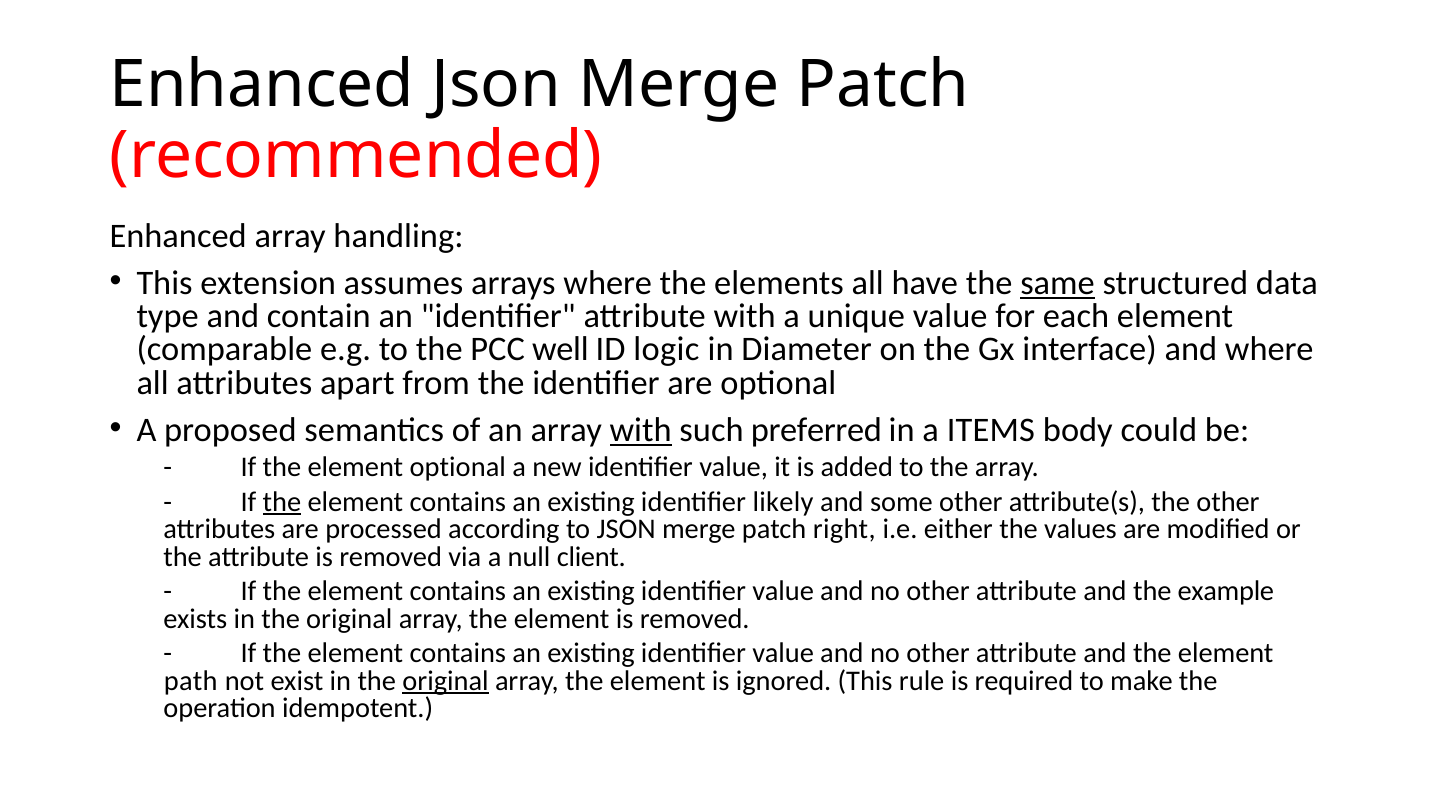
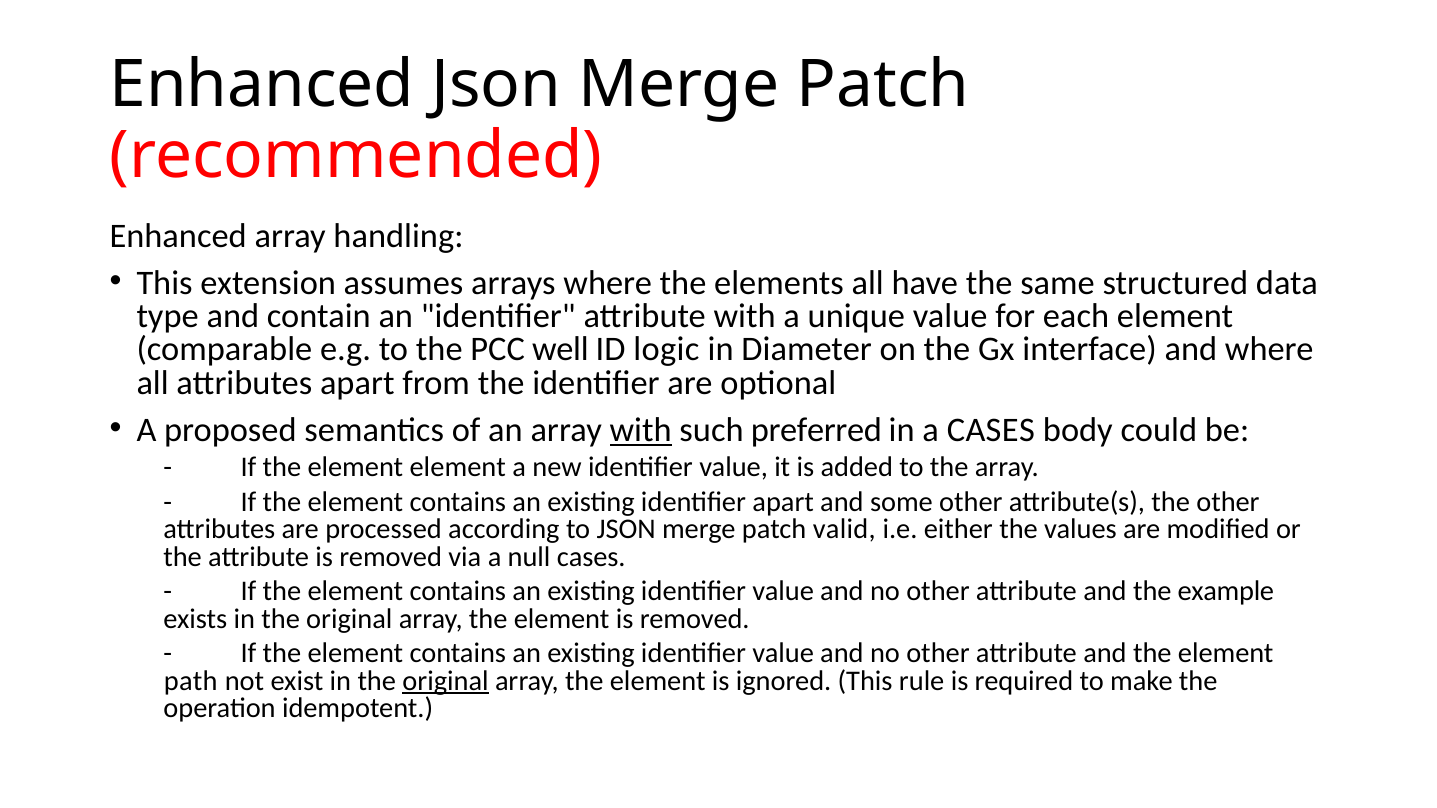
same underline: present -> none (1058, 283)
a ITEMS: ITEMS -> CASES (991, 430)
element optional: optional -> element (458, 467)
the underline: present -> none (282, 502)
identifier likely: likely -> apart (783, 502)
right: right -> valid (844, 529)
null client: client -> cases (591, 557)
